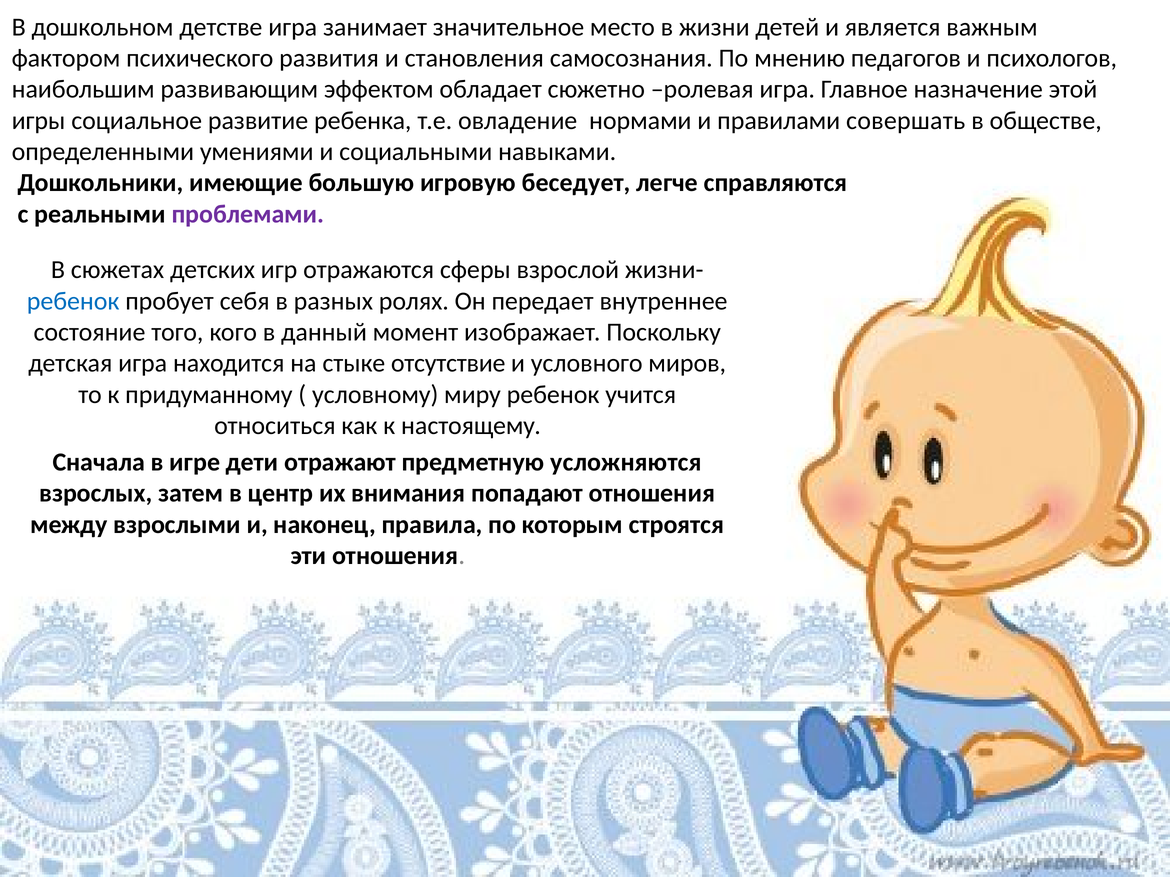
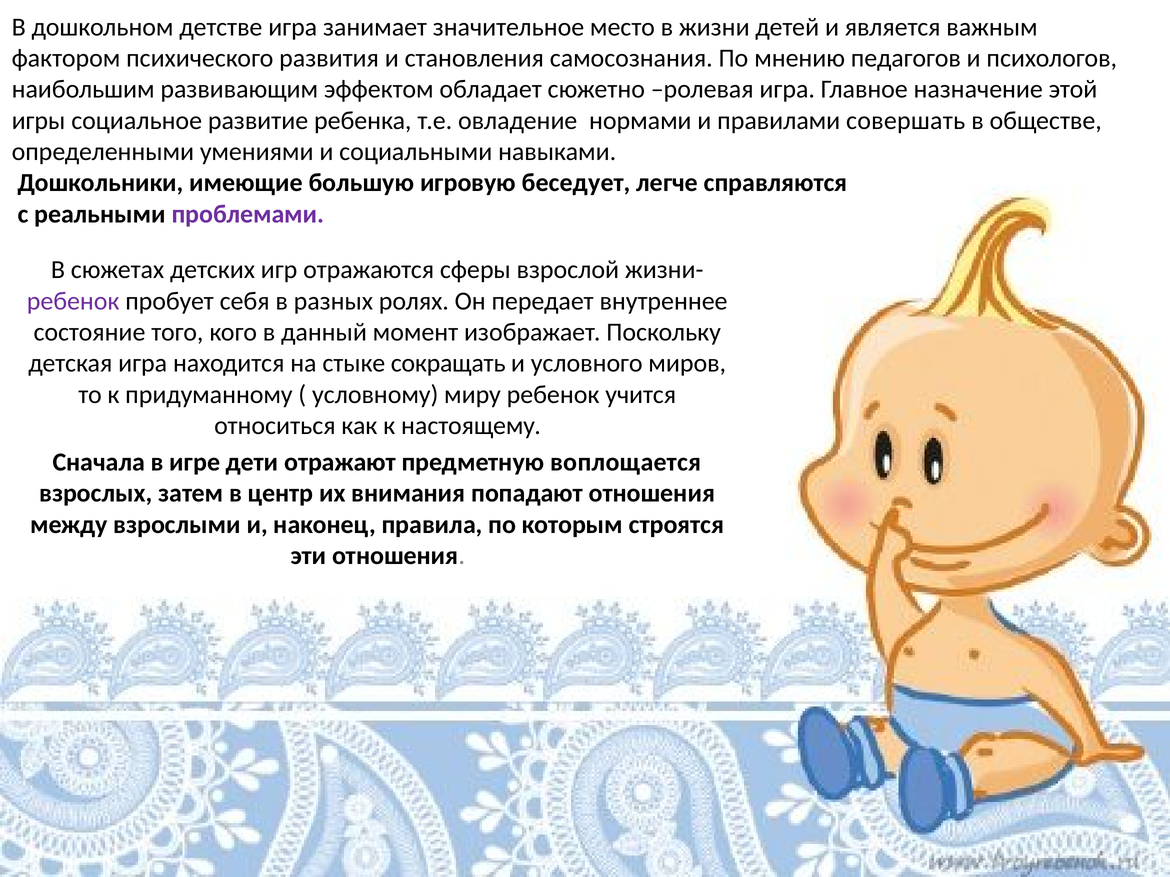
ребенок colour: blue -> purple (73, 301)
отсутствие: отсутствие -> сокращать (448, 364)
усложняются: усложняются -> воплощается (626, 462)
